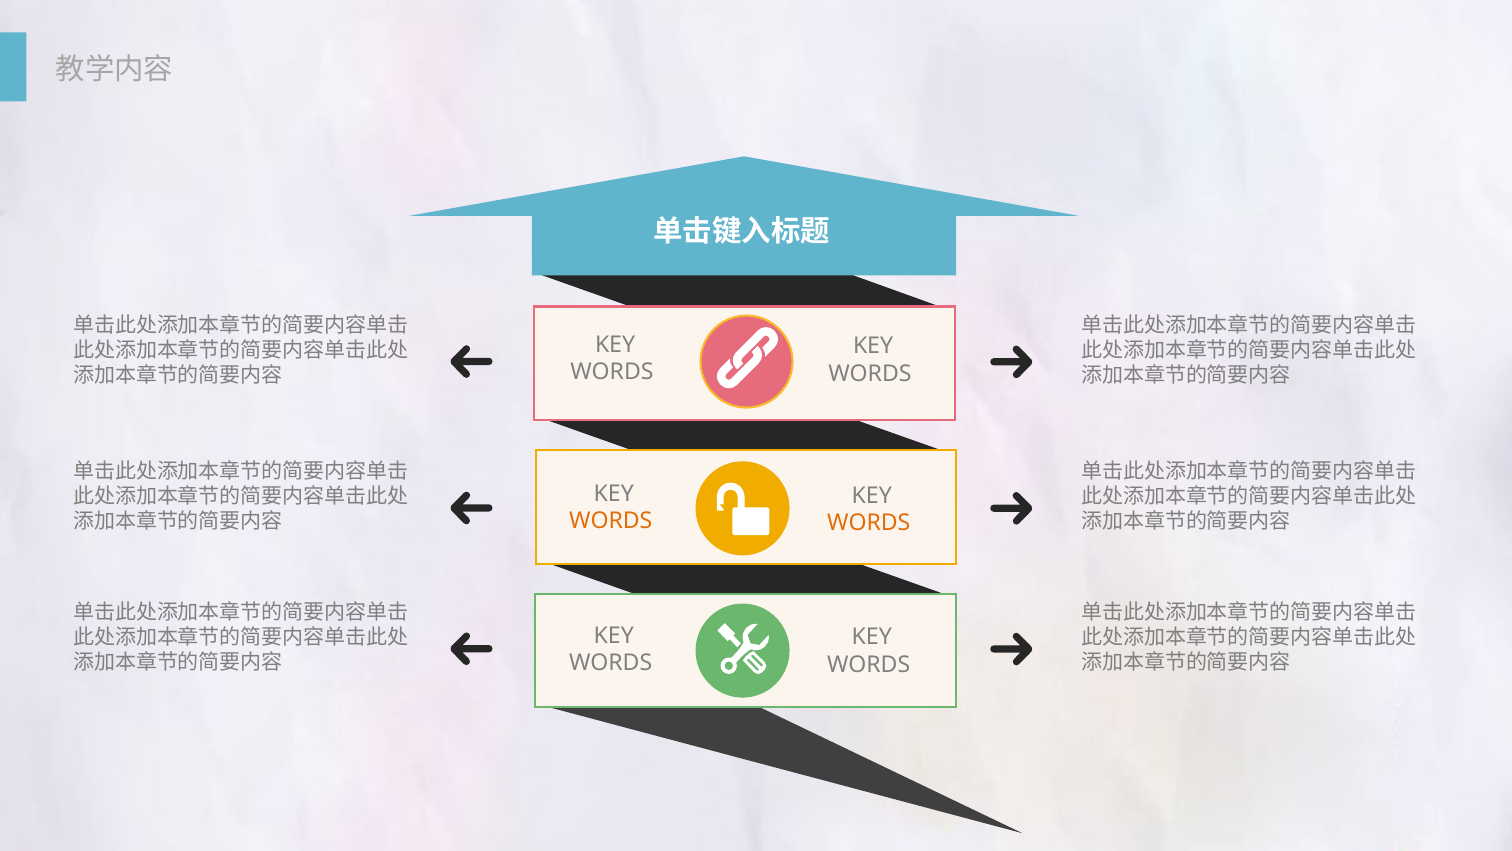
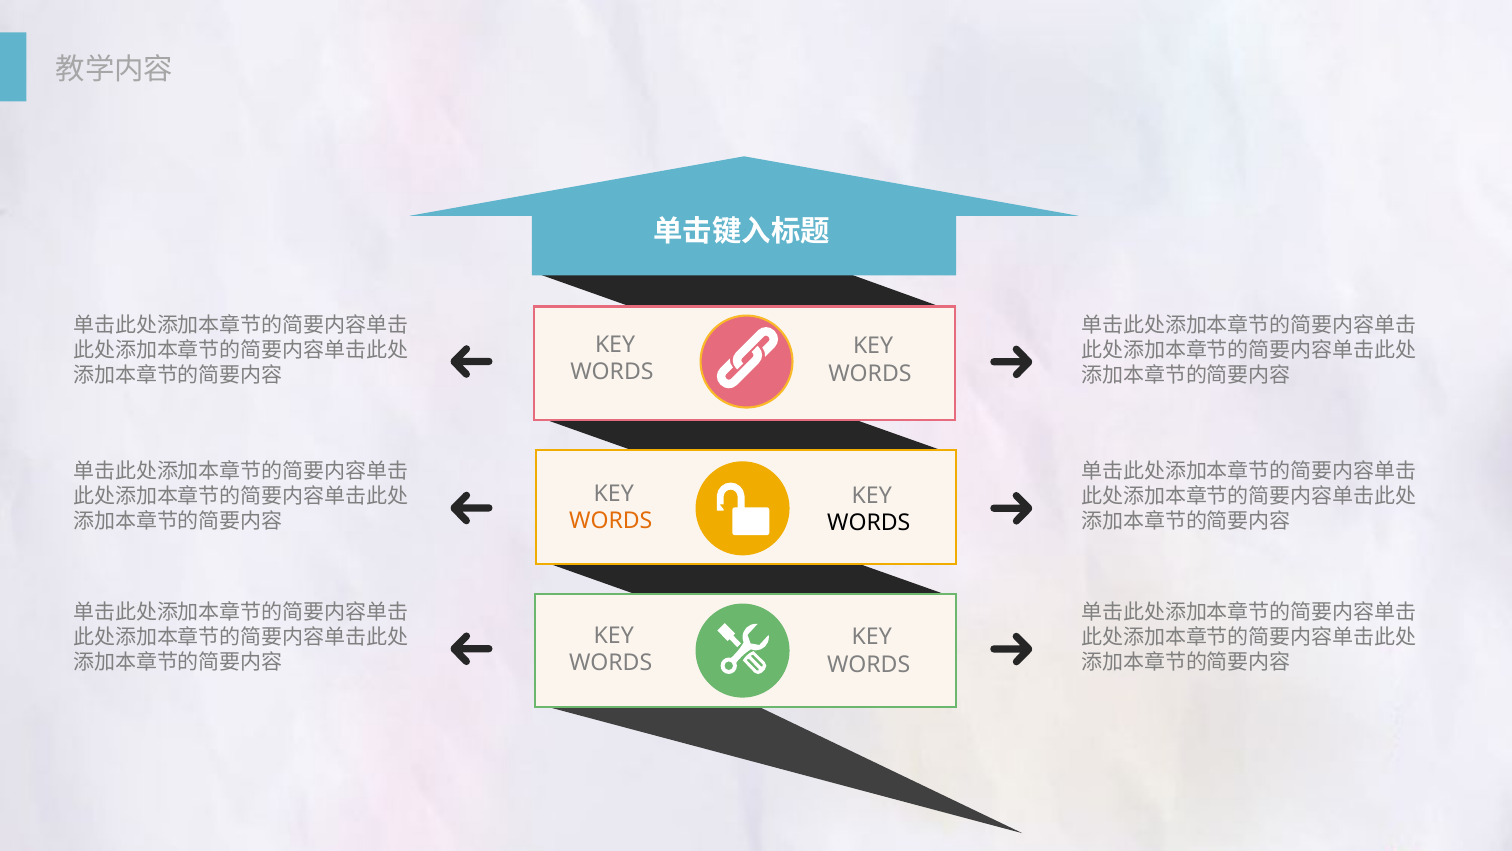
WORDS colour: orange -> black (869, 523)
